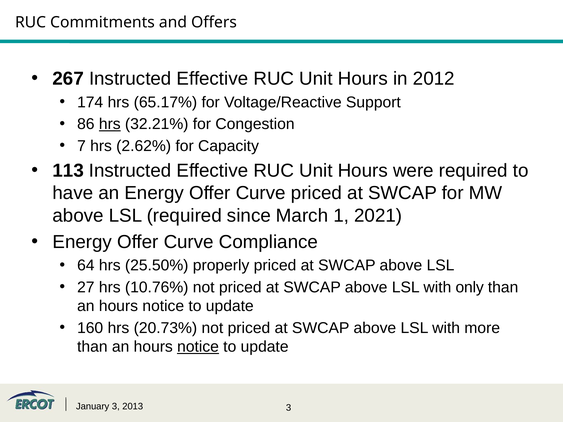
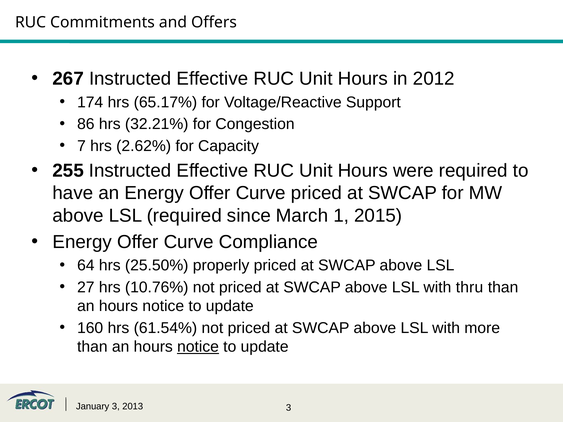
hrs underline: present -> none (110, 124)
113: 113 -> 255 (68, 171)
2021: 2021 -> 2015 (378, 216)
only: only -> thru (469, 287)
20.73%: 20.73% -> 61.54% (165, 328)
